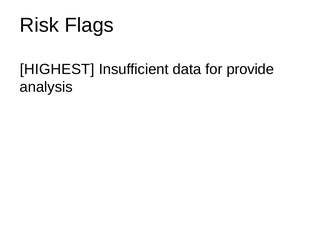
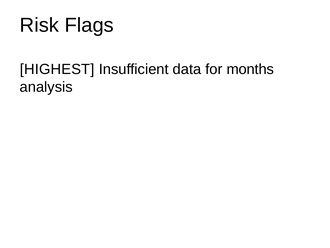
provide: provide -> months (250, 69)
